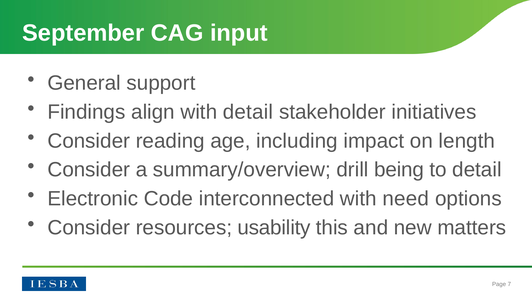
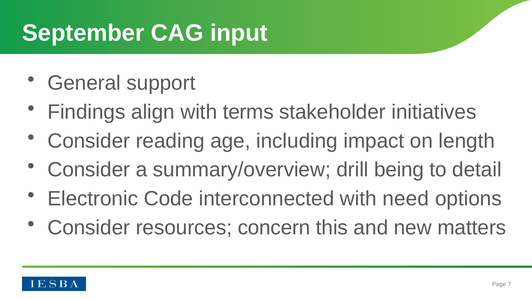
with detail: detail -> terms (248, 112)
usability: usability -> concern (274, 228)
